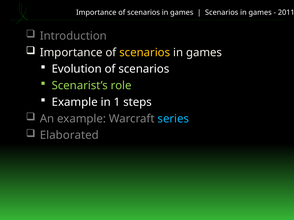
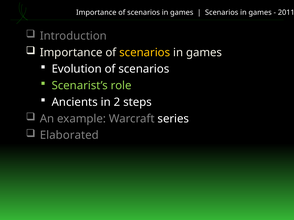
Example: Example -> Ancients (75, 102)
1: 1 -> 2 (117, 102)
series colour: light blue -> white (173, 119)
